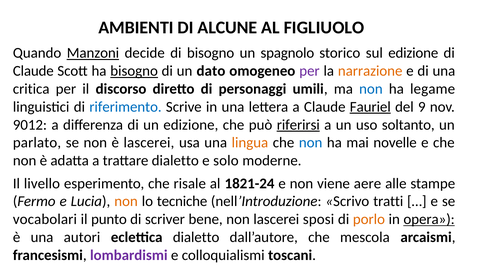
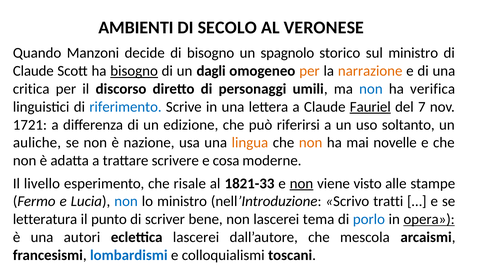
ALCUNE: ALCUNE -> SECOLO (227, 27)
FIGLIUOLO: FIGLIUOLO -> VERONESE (324, 27)
Manzoni underline: present -> none (93, 53)
sul edizione: edizione -> ministro (413, 53)
dato: dato -> dagli (211, 71)
per colour: purple -> orange (309, 71)
legame: legame -> verifica (433, 89)
9: 9 -> 7 (422, 107)
9012: 9012 -> 1721 (30, 124)
riferirsi underline: present -> none (298, 124)
parlato: parlato -> auliche (37, 142)
è lascerei: lascerei -> nazione (149, 142)
non colour: blue -> orange (311, 142)
trattare dialetto: dialetto -> scrivere (175, 160)
solo: solo -> cosa (226, 160)
1821-24: 1821-24 -> 1821-33 (250, 183)
non underline: none -> present (301, 183)
aere: aere -> visto (368, 183)
non colour: orange -> blue (126, 201)
lo tecniche: tecniche -> ministro (182, 201)
vocabolari: vocabolari -> letteratura (45, 219)
sposi: sposi -> tema (319, 219)
porlo colour: orange -> blue (369, 219)
eclettica dialetto: dialetto -> lascerei (196, 237)
lombardismi colour: purple -> blue (129, 254)
